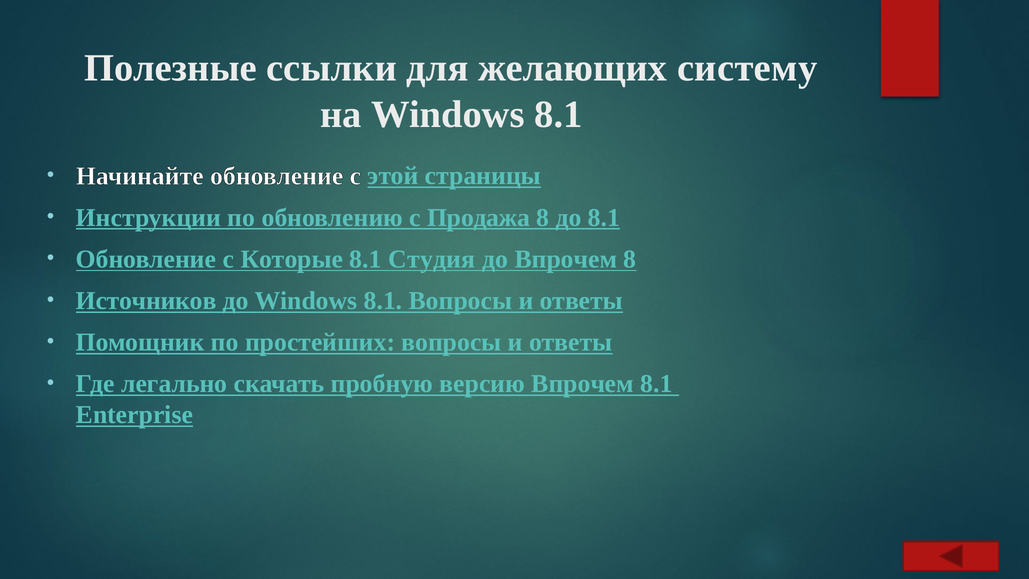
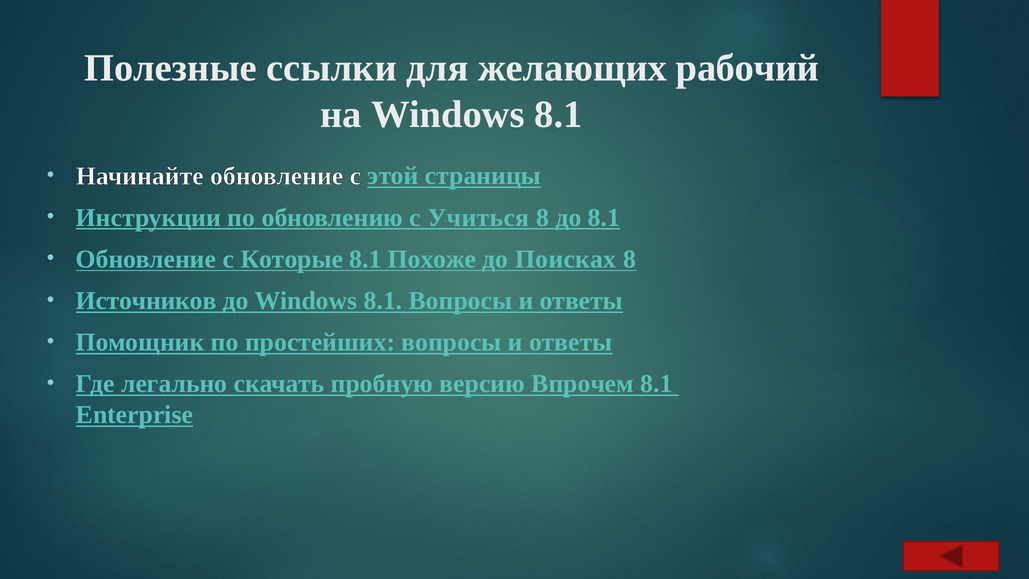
систему: систему -> рабочий (748, 68)
Продажа: Продажа -> Учиться (478, 217)
Студия: Студия -> Похоже (432, 259)
до Впрочем: Впрочем -> Поисках (566, 259)
